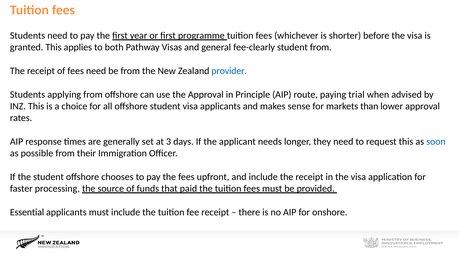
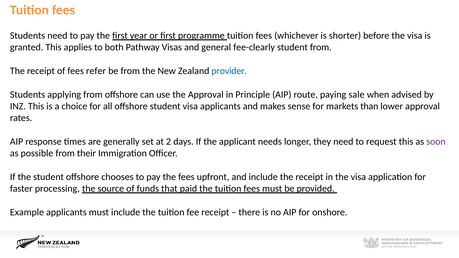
fees need: need -> refer (96, 71)
trial: trial -> sale (356, 95)
3: 3 -> 2 (169, 142)
soon colour: blue -> purple (436, 142)
Essential: Essential -> Example (27, 212)
